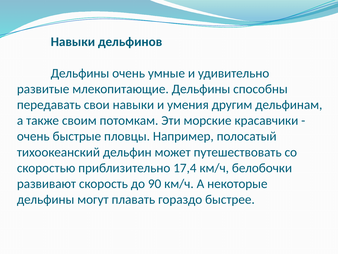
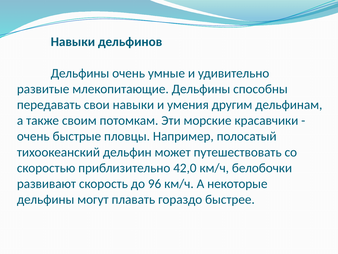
17,4: 17,4 -> 42,0 (185, 168)
90: 90 -> 96 (155, 183)
